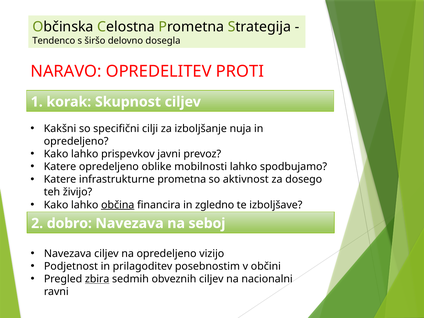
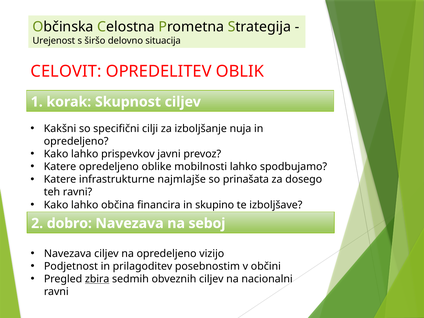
Tendenco: Tendenco -> Urejenost (54, 41)
dosegla: dosegla -> situacija (163, 41)
NARAVO: NARAVO -> CELOVIT (66, 71)
PROTI: PROTI -> OBLIK (240, 71)
infrastrukturne prometna: prometna -> najmlajše (182, 179)
aktivnost: aktivnost -> prinašata (246, 179)
teh živijo: živijo -> ravni (77, 192)
občina underline: present -> none (118, 205)
zgledno: zgledno -> skupino (215, 205)
